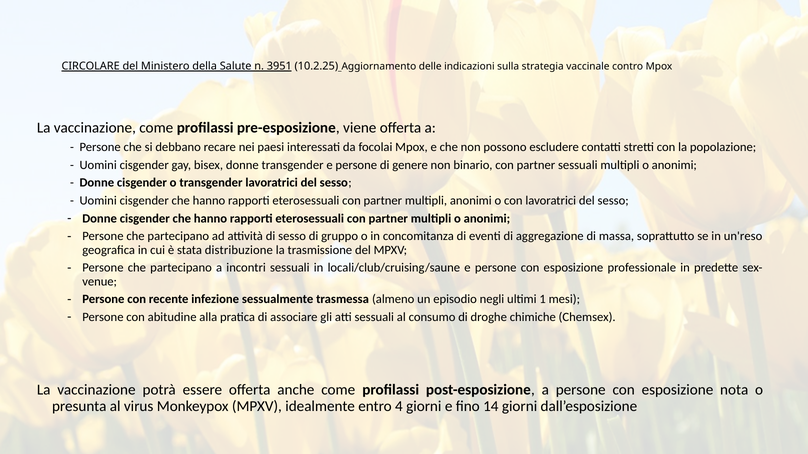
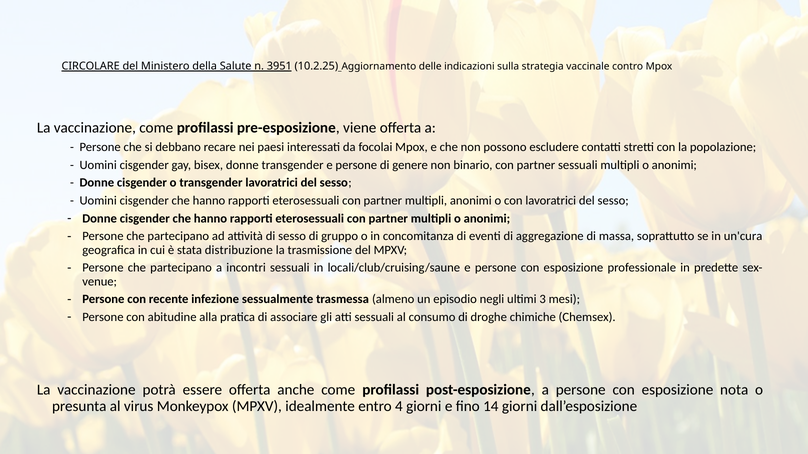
un'reso: un'reso -> un'cura (743, 237)
1: 1 -> 3 (543, 300)
